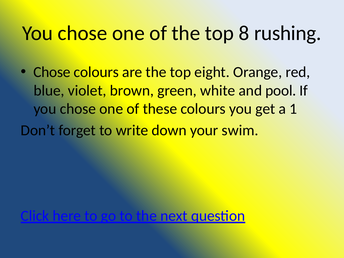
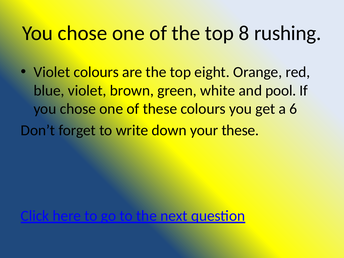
Chose: Chose -> Violet (52, 72)
1: 1 -> 6 (293, 109)
your swim: swim -> these (240, 130)
